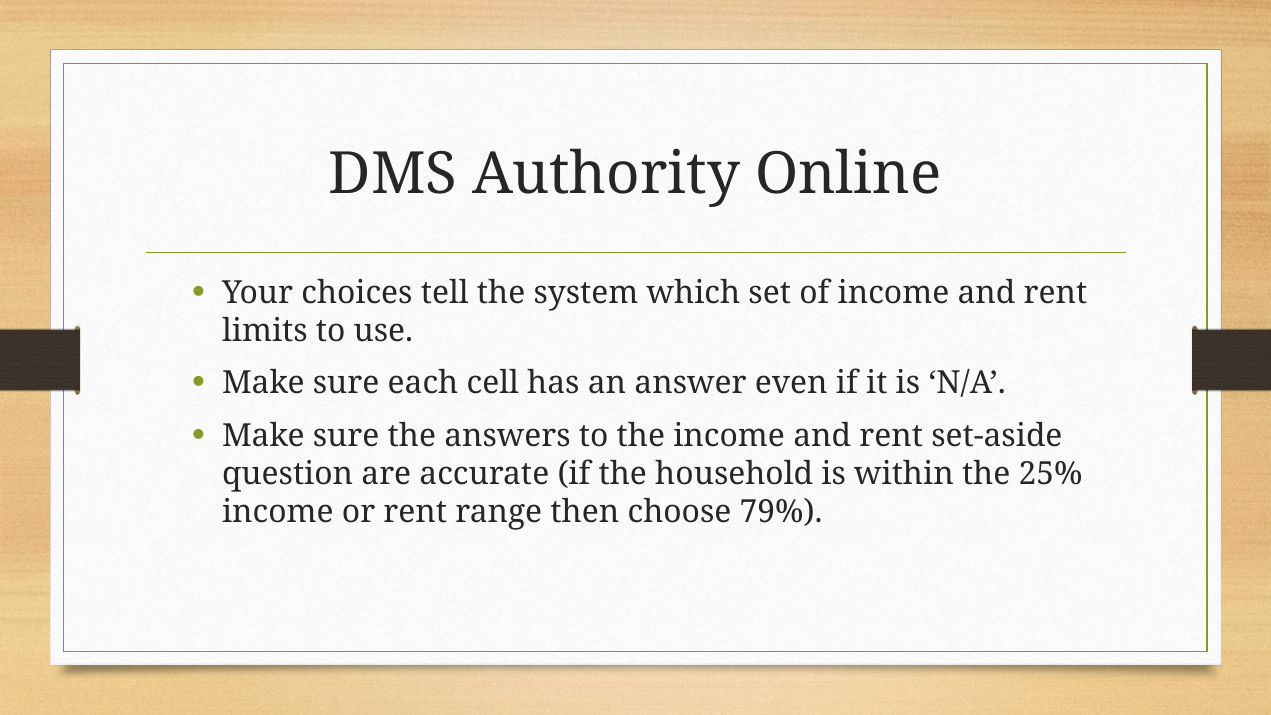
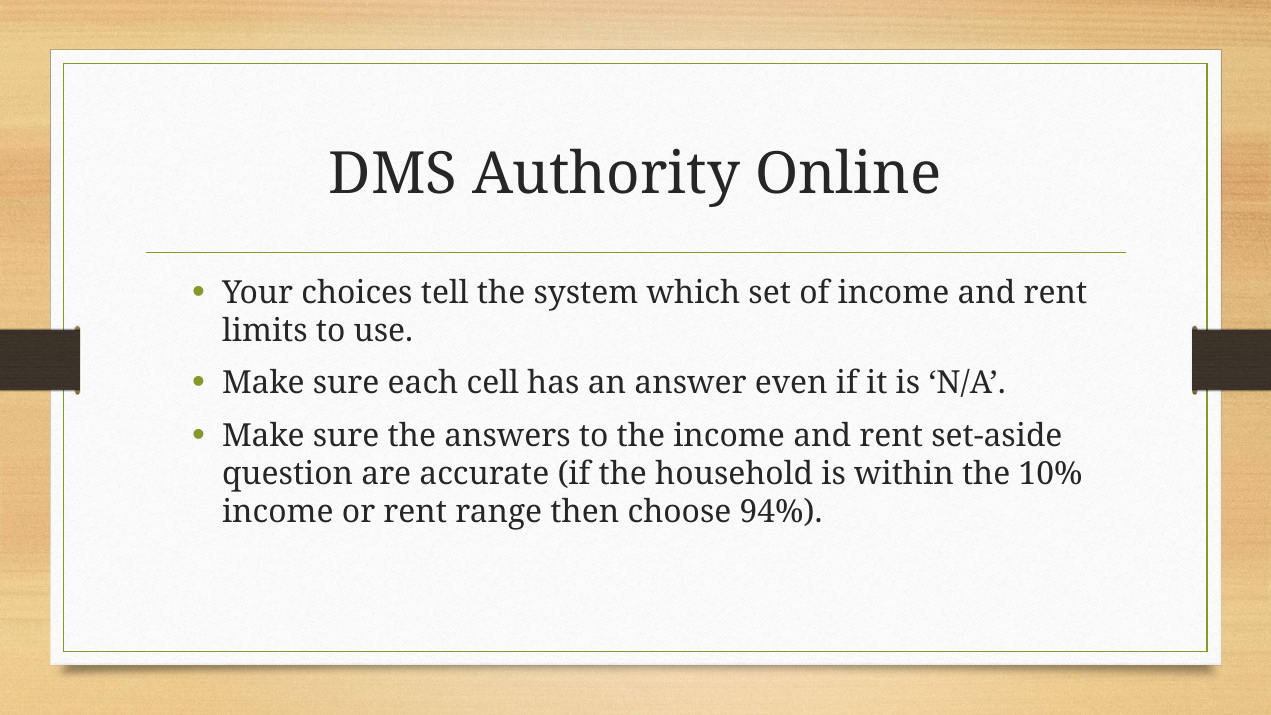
25%: 25% -> 10% (1051, 474)
79%: 79% -> 94% (781, 512)
